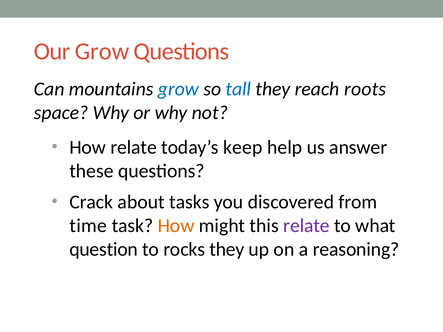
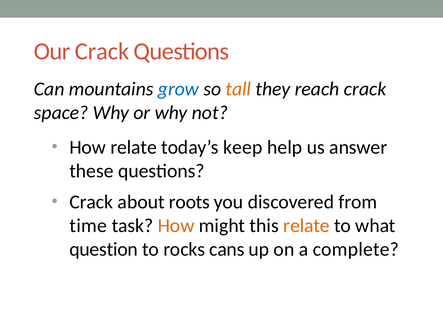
Our Grow: Grow -> Crack (102, 52)
tall colour: blue -> orange (238, 89)
reach roots: roots -> crack (365, 89)
tasks: tasks -> roots (189, 202)
relate colour: purple -> orange (306, 226)
rocks they: they -> cans (227, 249)
reasoning: reasoning -> complete (356, 249)
